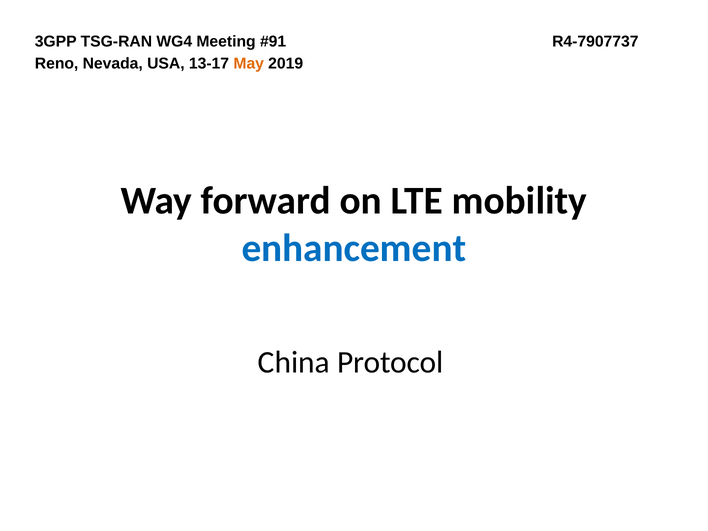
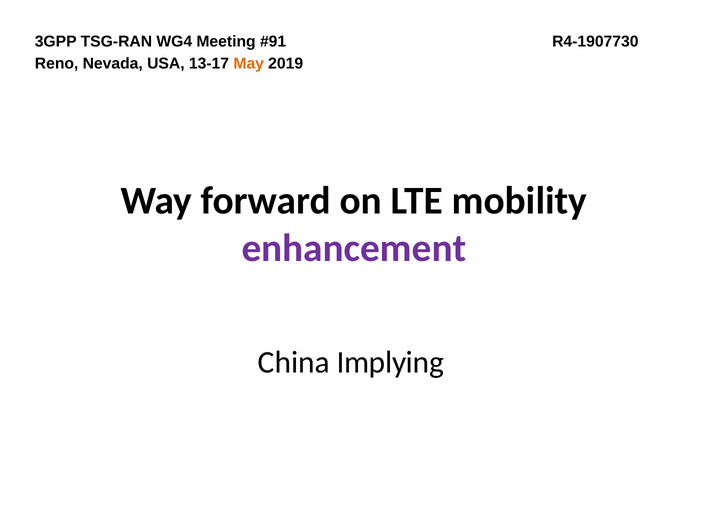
R4-7907737: R4-7907737 -> R4-1907730 (595, 41)
enhancement colour: blue -> purple (354, 248)
Protocol: Protocol -> Implying (390, 363)
